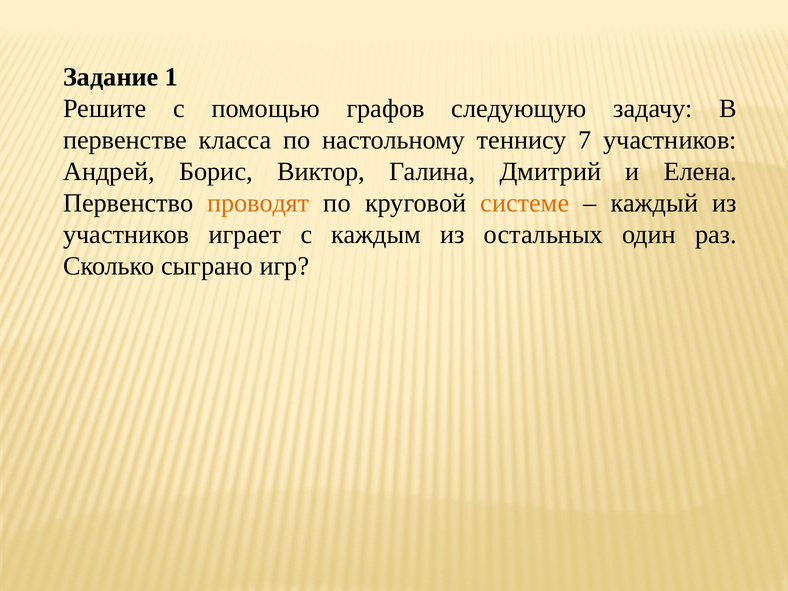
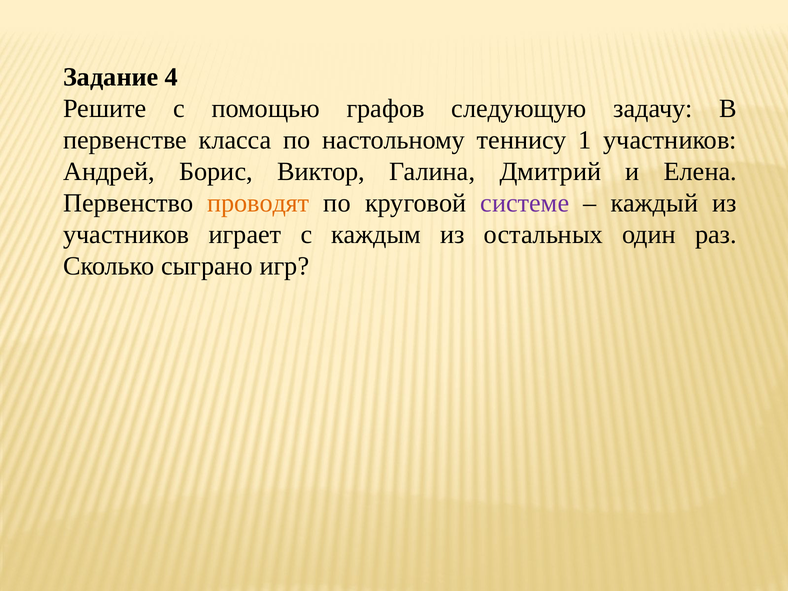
1: 1 -> 4 (172, 77)
7: 7 -> 1 (585, 140)
системе colour: orange -> purple (525, 203)
